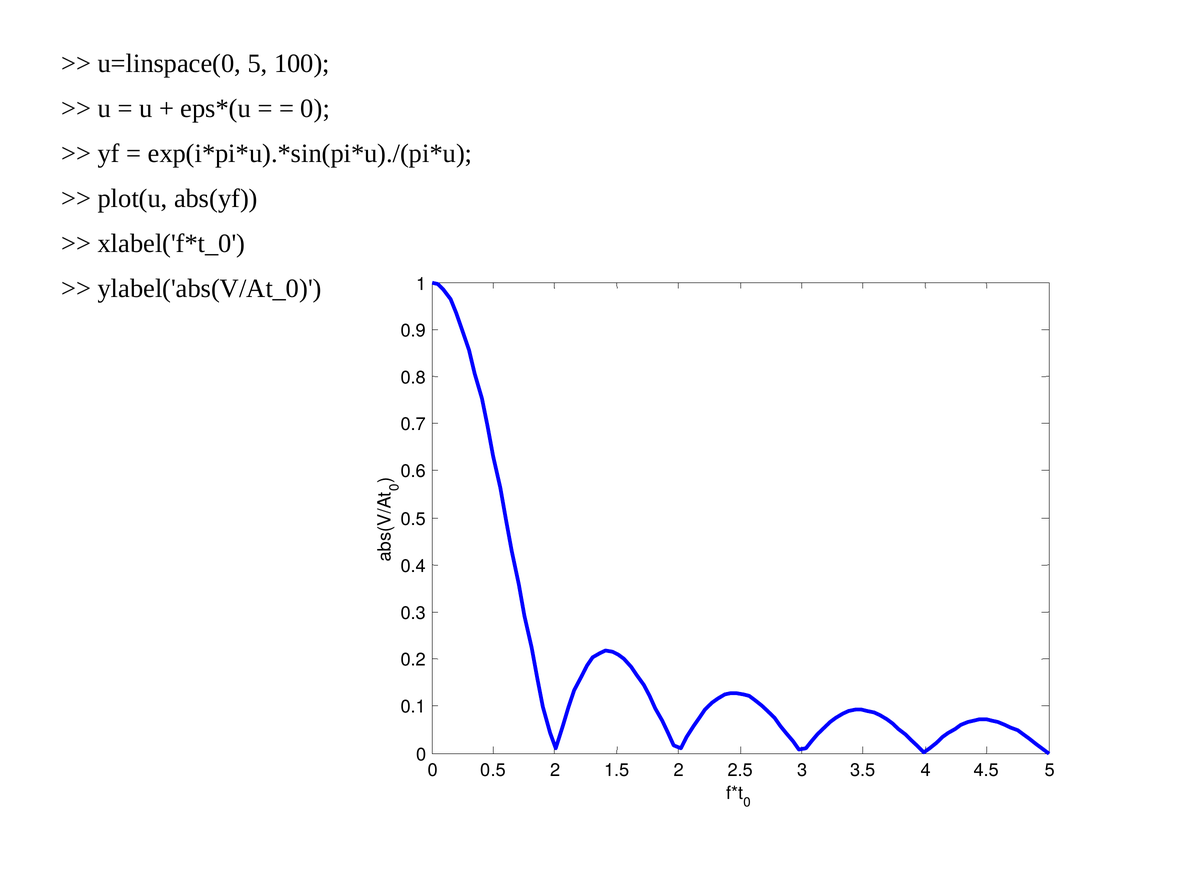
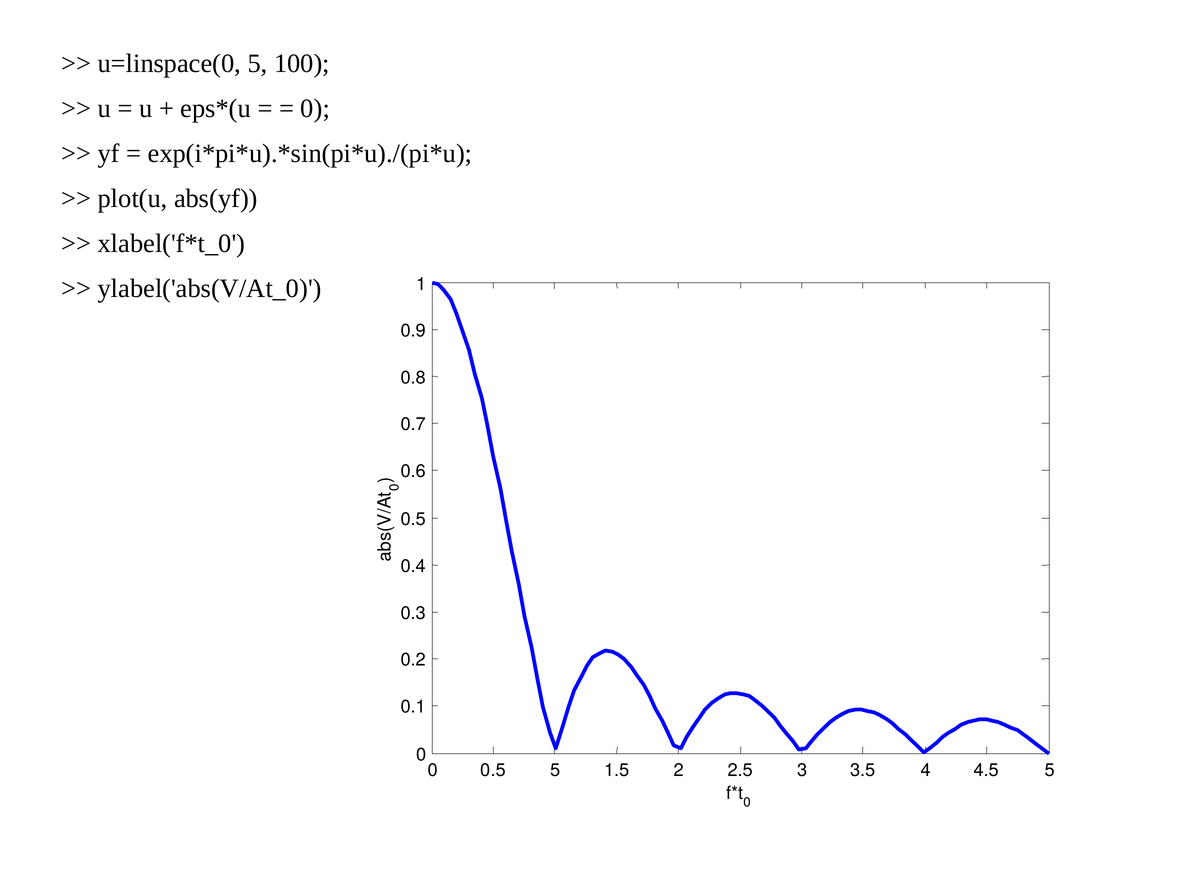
0.5 2: 2 -> 5 (555, 771)
